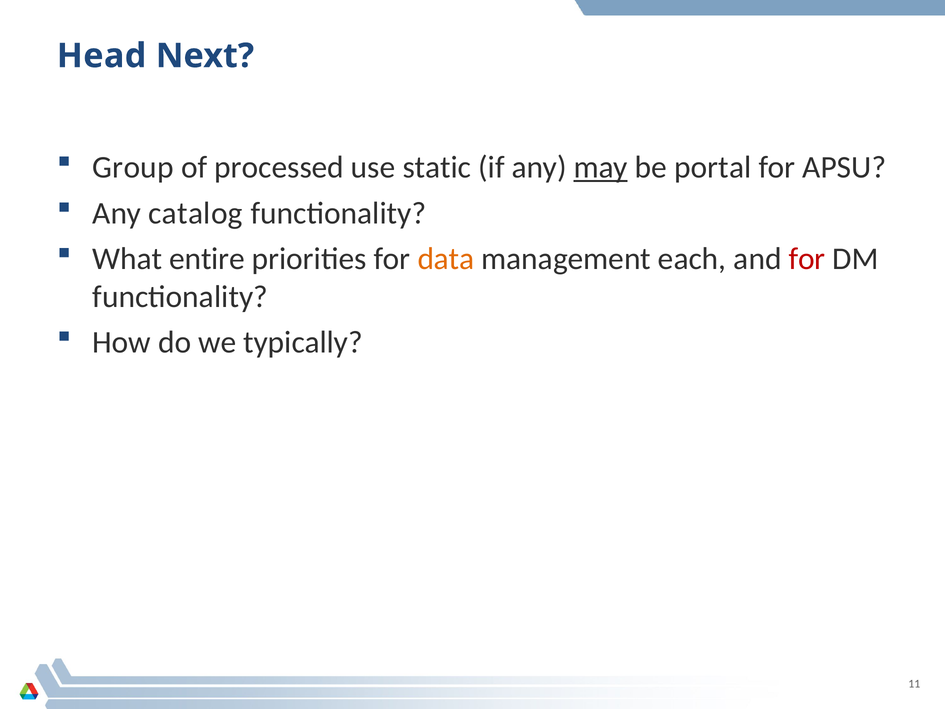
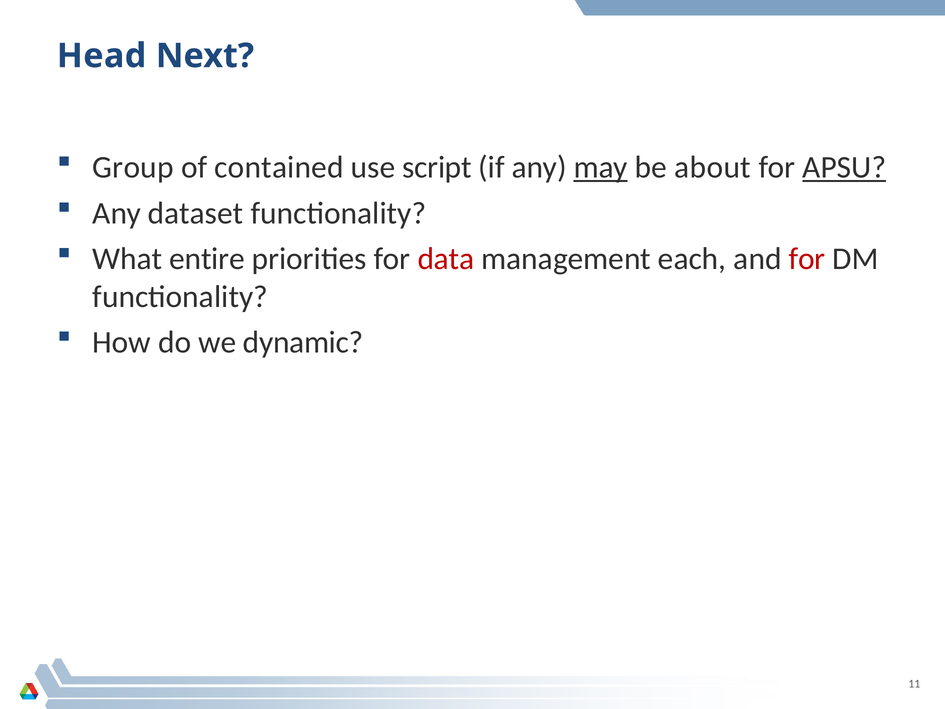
processed: processed -> contained (279, 168)
static: static -> script (437, 168)
portal: portal -> about (713, 168)
APSU underline: none -> present (844, 168)
catalog: catalog -> dataset (196, 213)
data colour: orange -> red (446, 259)
typically: typically -> dynamic (303, 342)
